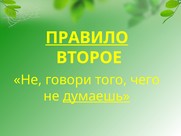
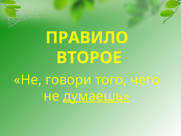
ПРАВИЛО underline: present -> none (87, 38)
